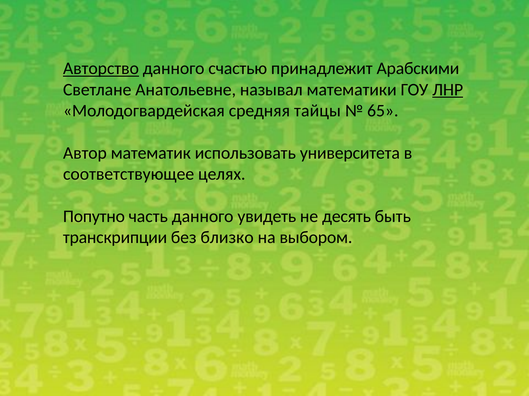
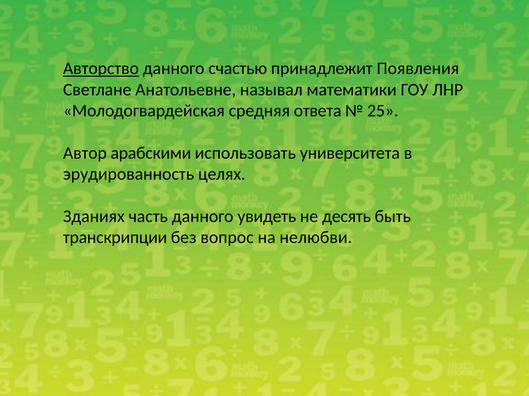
Арабскими: Арабскими -> Появления (418, 69)
ЛНР underline: present -> none (448, 90)
тайцы: тайцы -> ответа (318, 111)
65: 65 -> 25 (383, 111)
математик: математик -> арабскими (151, 153)
соответствующее: соответствующее -> эрудированность (129, 174)
Попутно: Попутно -> Зданиях (94, 217)
близко: близко -> вопрос (227, 238)
выбором: выбором -> нелюбви (316, 238)
